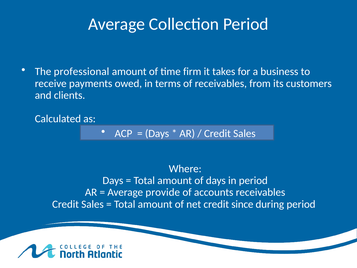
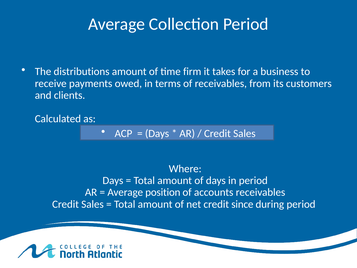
professional: professional -> distributions (82, 72)
provide: provide -> position (163, 192)
